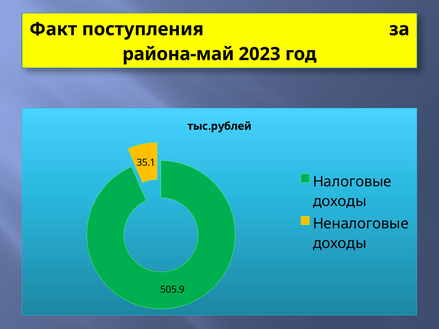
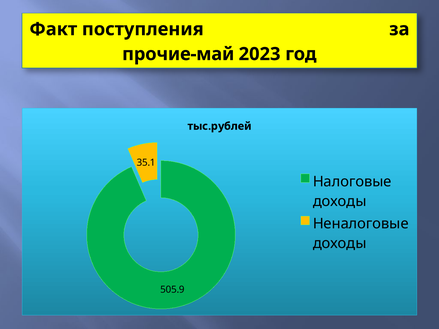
района-май: района-май -> прочие-май (178, 54)
